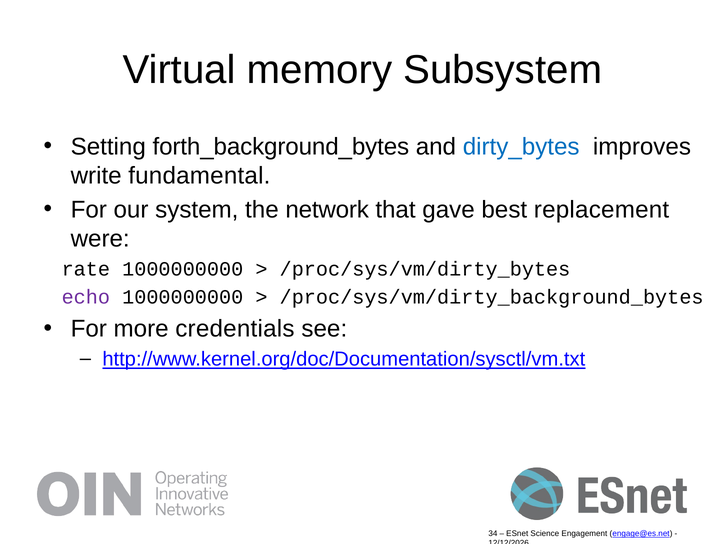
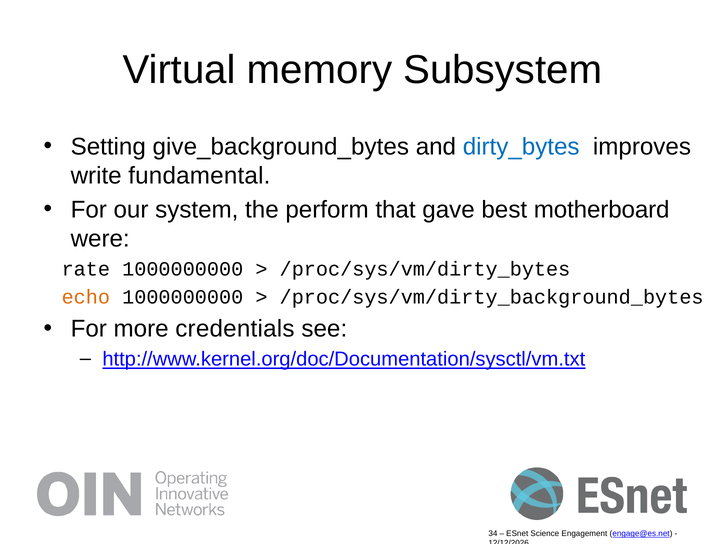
forth_background_bytes: forth_background_bytes -> give_background_bytes (281, 147)
network: network -> perform (327, 210)
replacement: replacement -> motherboard (602, 210)
echo colour: purple -> orange (86, 297)
